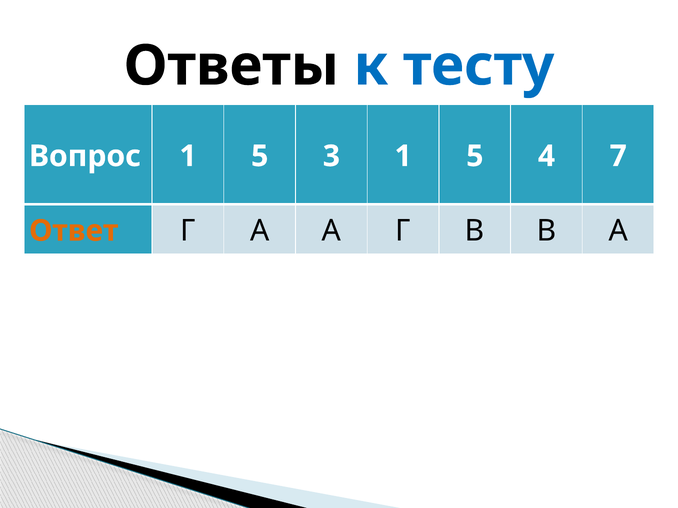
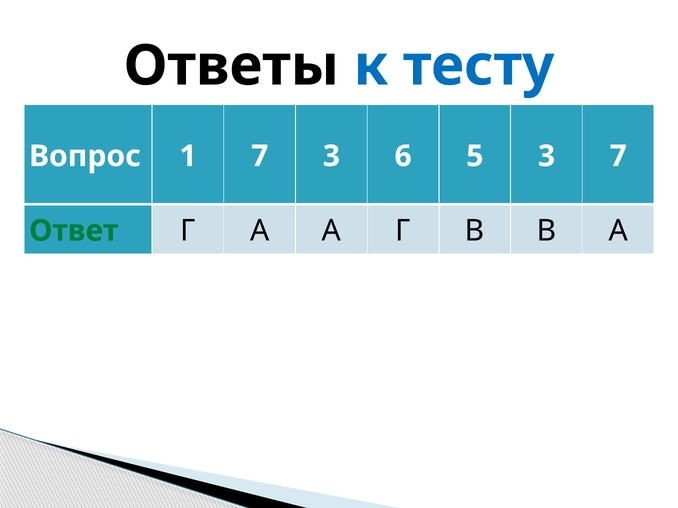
Вопрос 1 5: 5 -> 7 (260, 156)
3 1: 1 -> 6 (403, 156)
5 4: 4 -> 3 (547, 156)
Ответ colour: orange -> green (74, 231)
